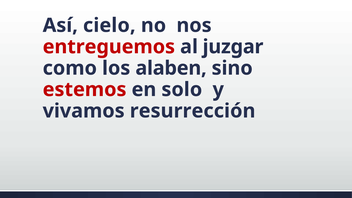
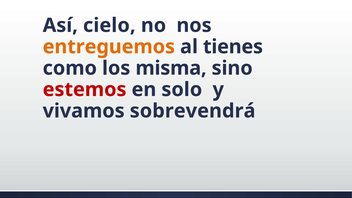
entreguemos colour: red -> orange (109, 47)
juzgar: juzgar -> tienes (233, 47)
alaben: alaben -> misma (171, 68)
resurrección: resurrección -> sobrevendrá (193, 111)
